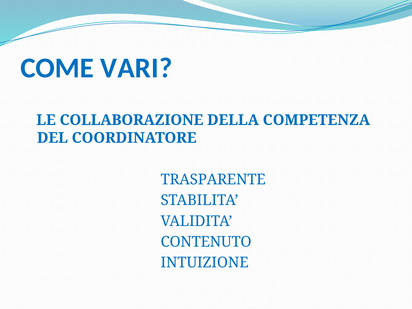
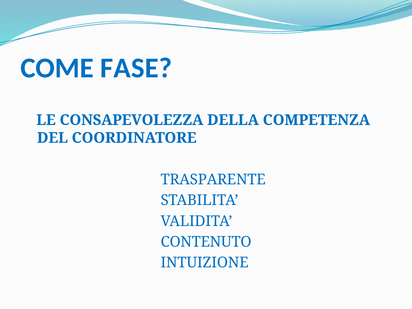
VARI: VARI -> FASE (136, 68)
COLLABORAZIONE: COLLABORAZIONE -> CONSAPEVOLEZZA (131, 120)
